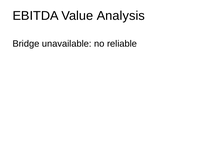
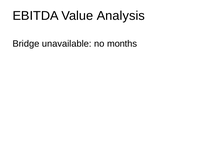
reliable: reliable -> months (122, 44)
